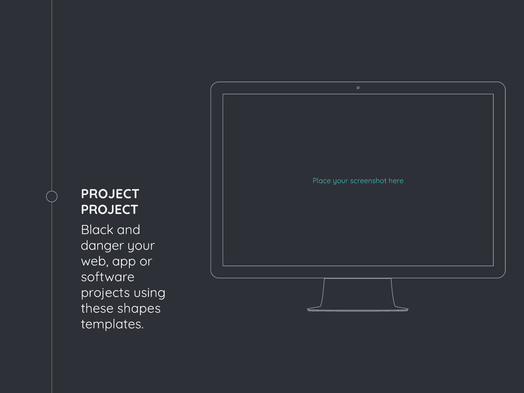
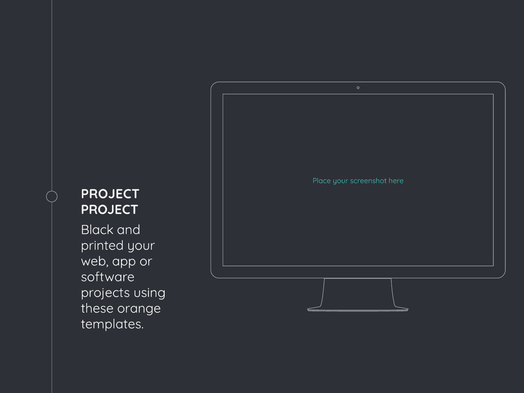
danger: danger -> printed (102, 245)
shapes: shapes -> orange (139, 308)
